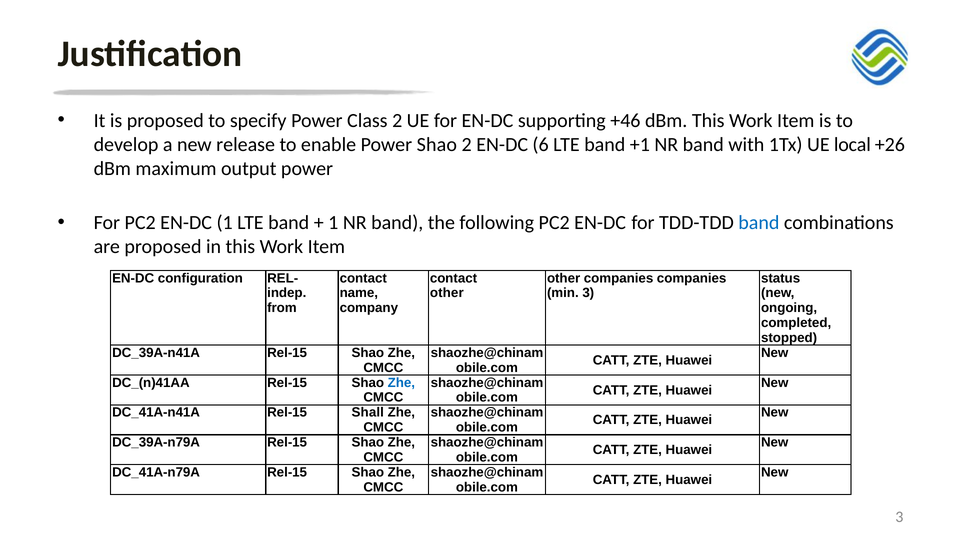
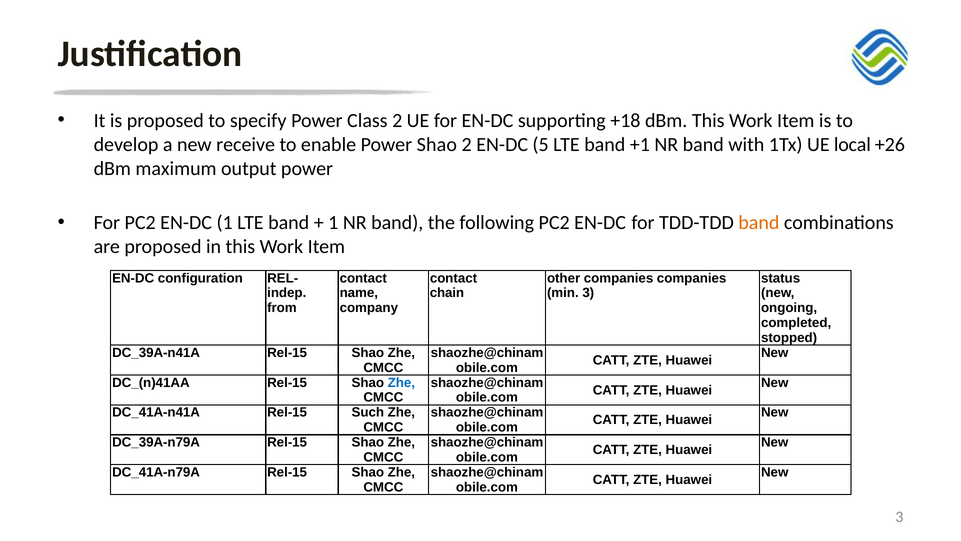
+46: +46 -> +18 (625, 120)
release: release -> receive (246, 144)
6: 6 -> 5 (541, 144)
band colour: blue -> orange (759, 223)
other: other -> chain (447, 293)
Shall: Shall -> Such (368, 412)
